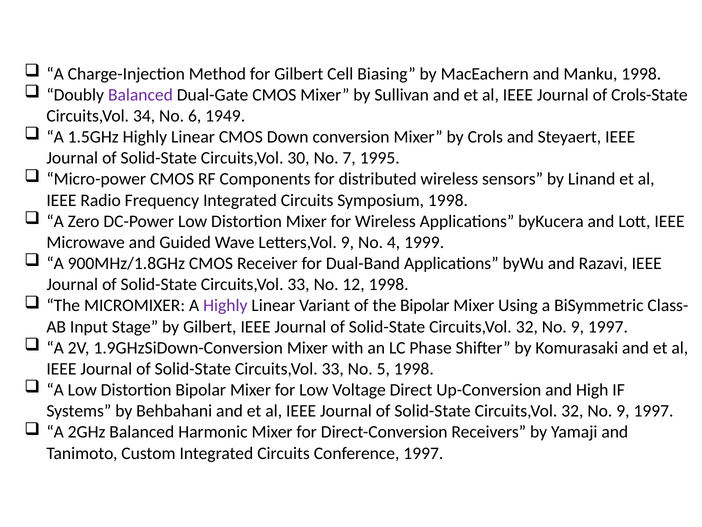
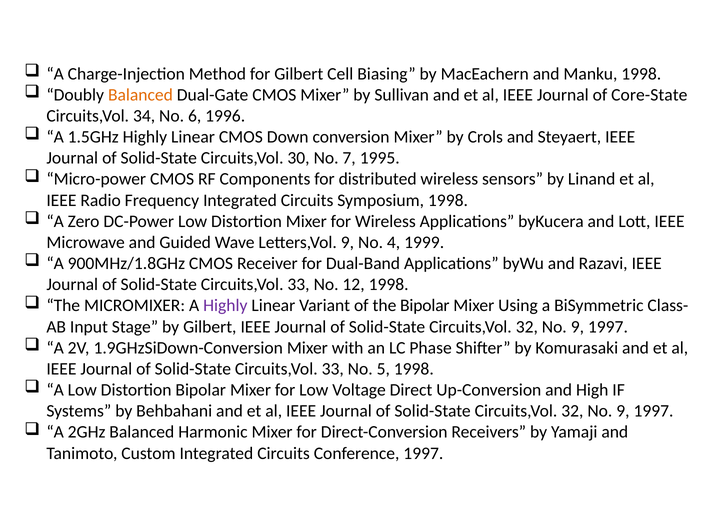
Balanced colour: purple -> orange (140, 95)
Crols-State: Crols-State -> Core-State (649, 95)
1949: 1949 -> 1996 (225, 116)
